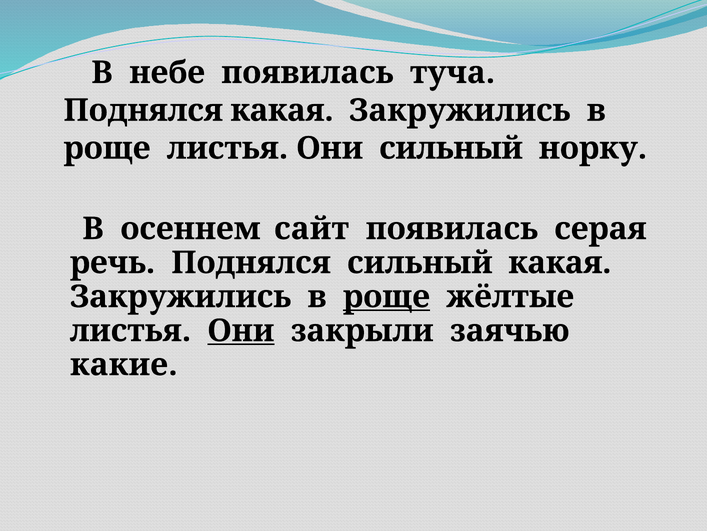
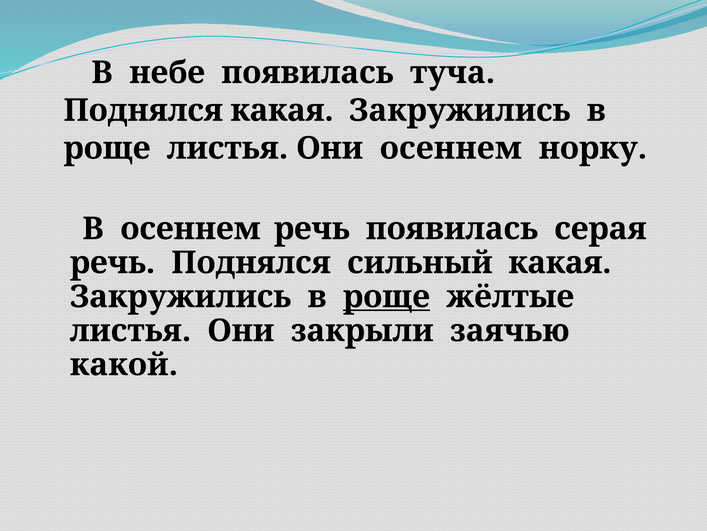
Они сильный: сильный -> осеннем (451, 148)
осеннем сайт: сайт -> речь (312, 228)
Они underline: present -> none (241, 330)
какие: какие -> какой (124, 364)
